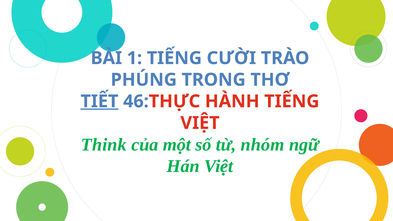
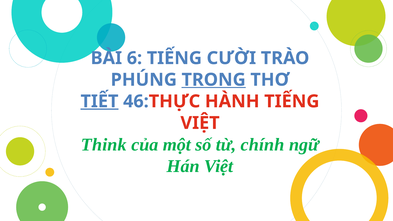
1: 1 -> 6 (134, 58)
TRONG underline: none -> present (214, 80)
nhóm: nhóm -> chính (263, 145)
